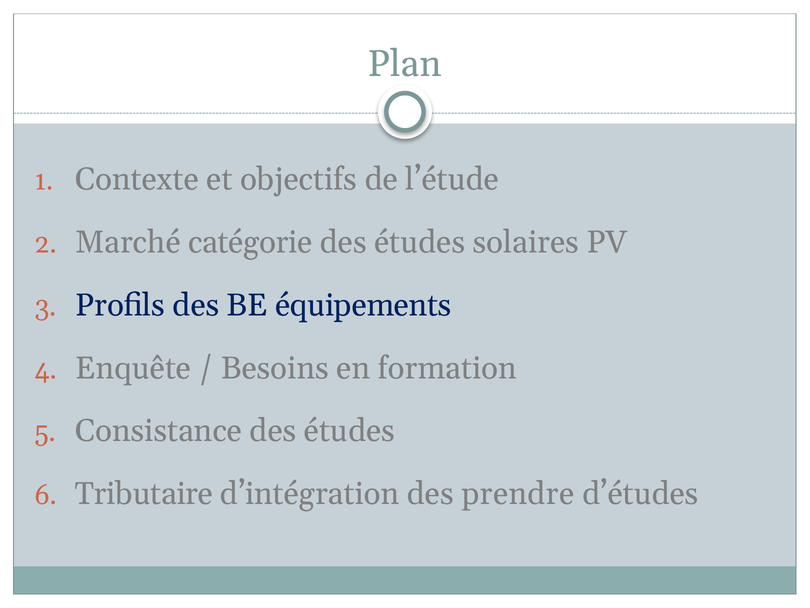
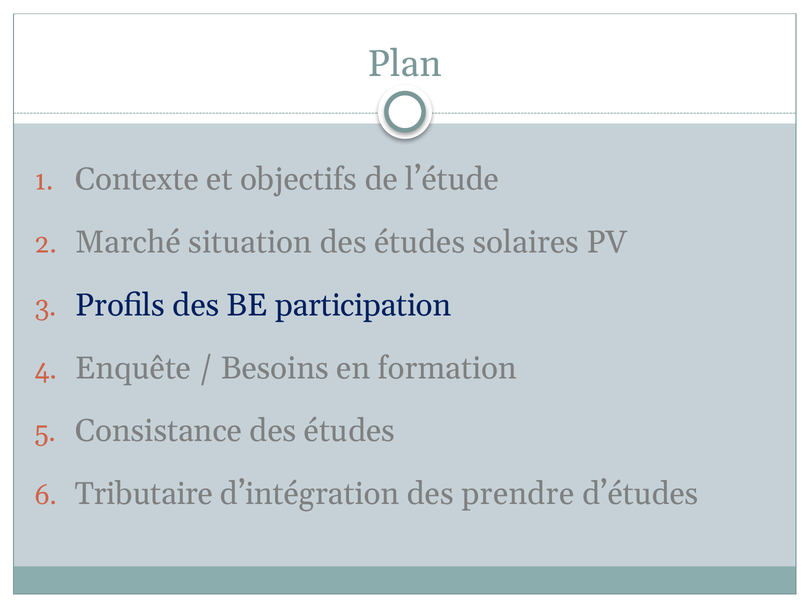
catégorie: catégorie -> situation (250, 242)
équipements: équipements -> participation (363, 305)
